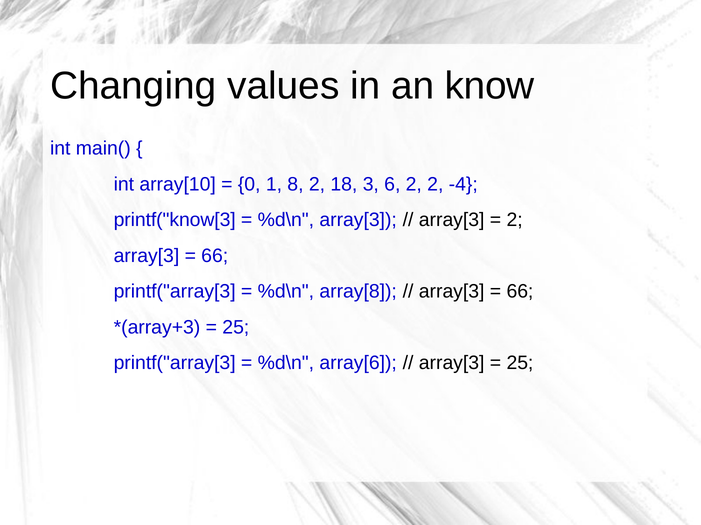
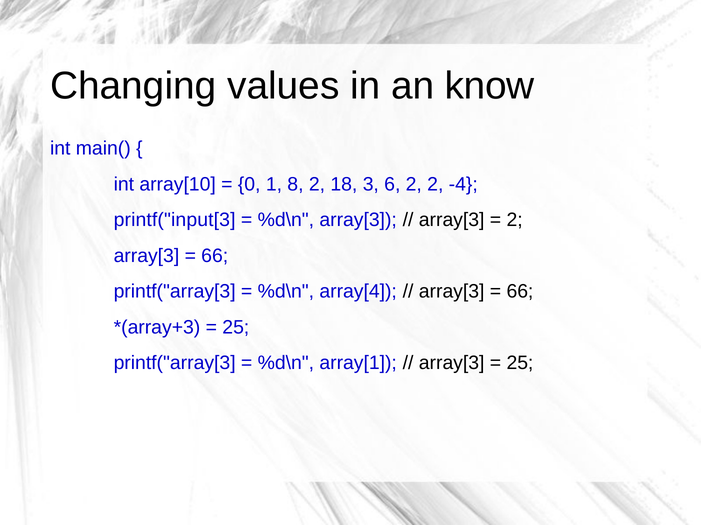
printf("know[3: printf("know[3 -> printf("input[3 (175, 220)
array[8: array[8 -> array[4 (358, 292)
array[6: array[6 -> array[1 (358, 363)
